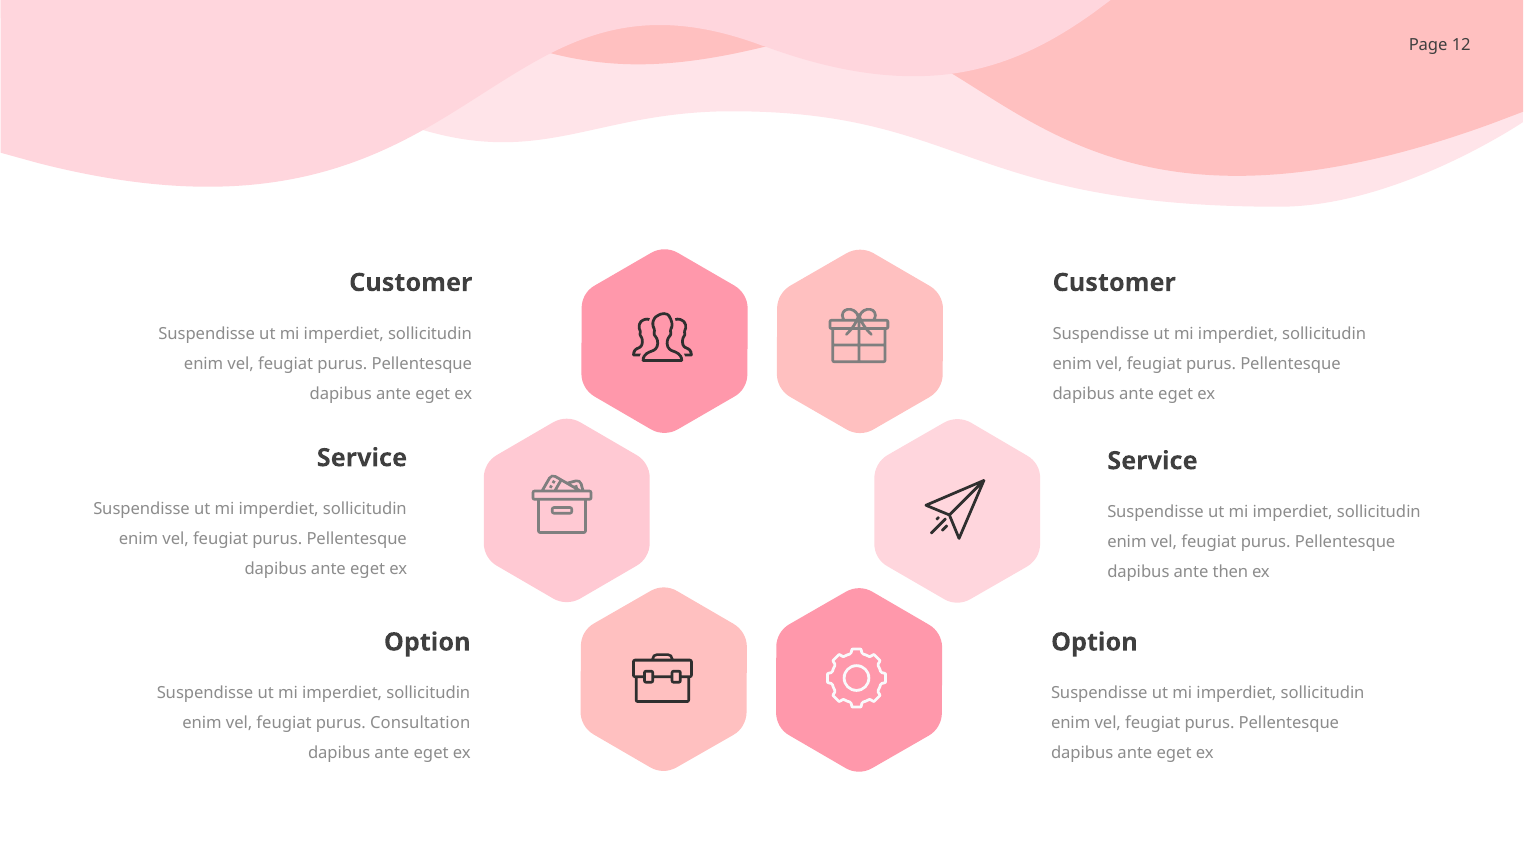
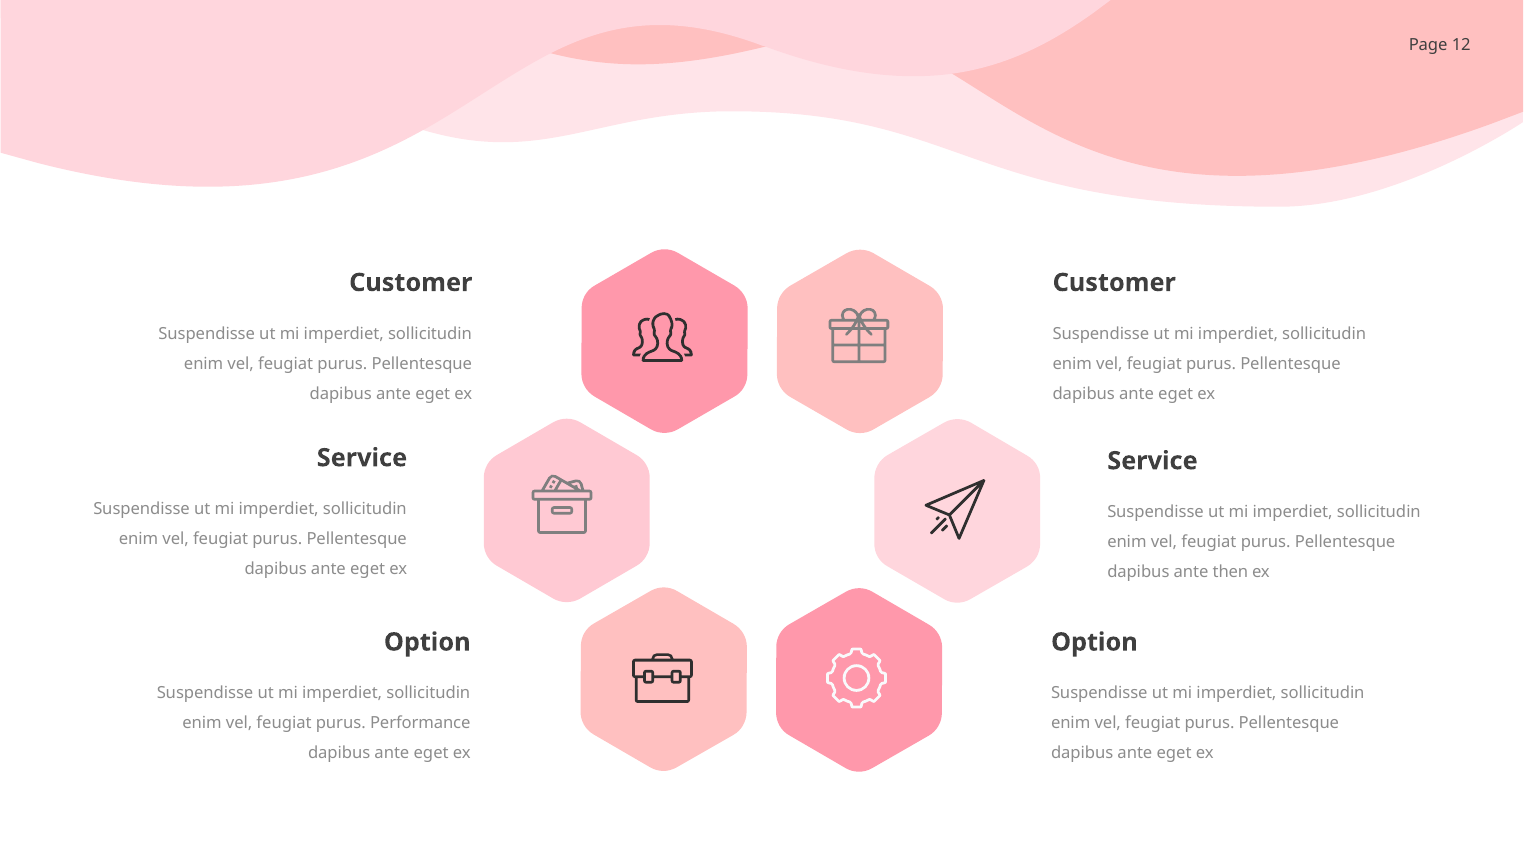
Consultation: Consultation -> Performance (420, 724)
